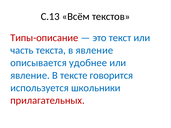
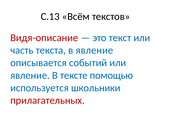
Типы-описание: Типы-описание -> Видя-описание (44, 38)
удобнее: удобнее -> событий (88, 63)
говорится: говорится -> помощью (111, 75)
